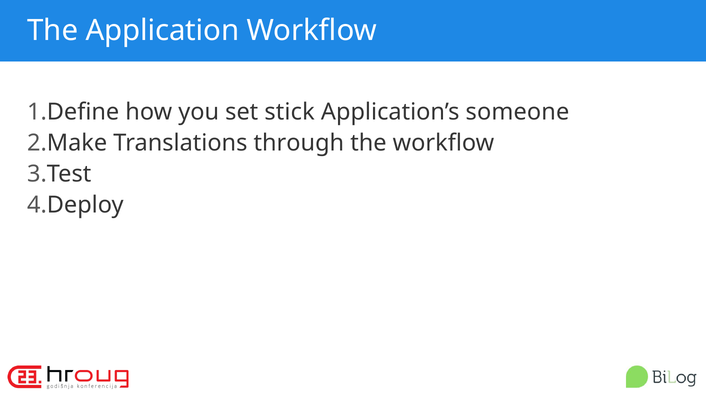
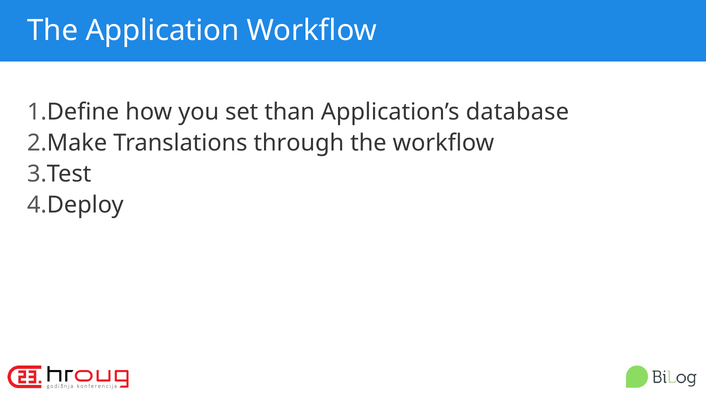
stick: stick -> than (290, 112)
someone: someone -> database (517, 112)
